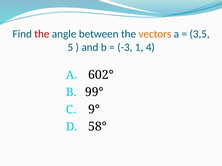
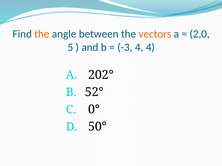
the colour: red -> orange (42, 34)
3,5: 3,5 -> 2,0 (200, 34)
-3 1: 1 -> 4 (139, 47)
602°: 602° -> 202° (101, 75)
99°: 99° -> 52° (94, 92)
9°: 9° -> 0° (94, 110)
58°: 58° -> 50° (97, 127)
